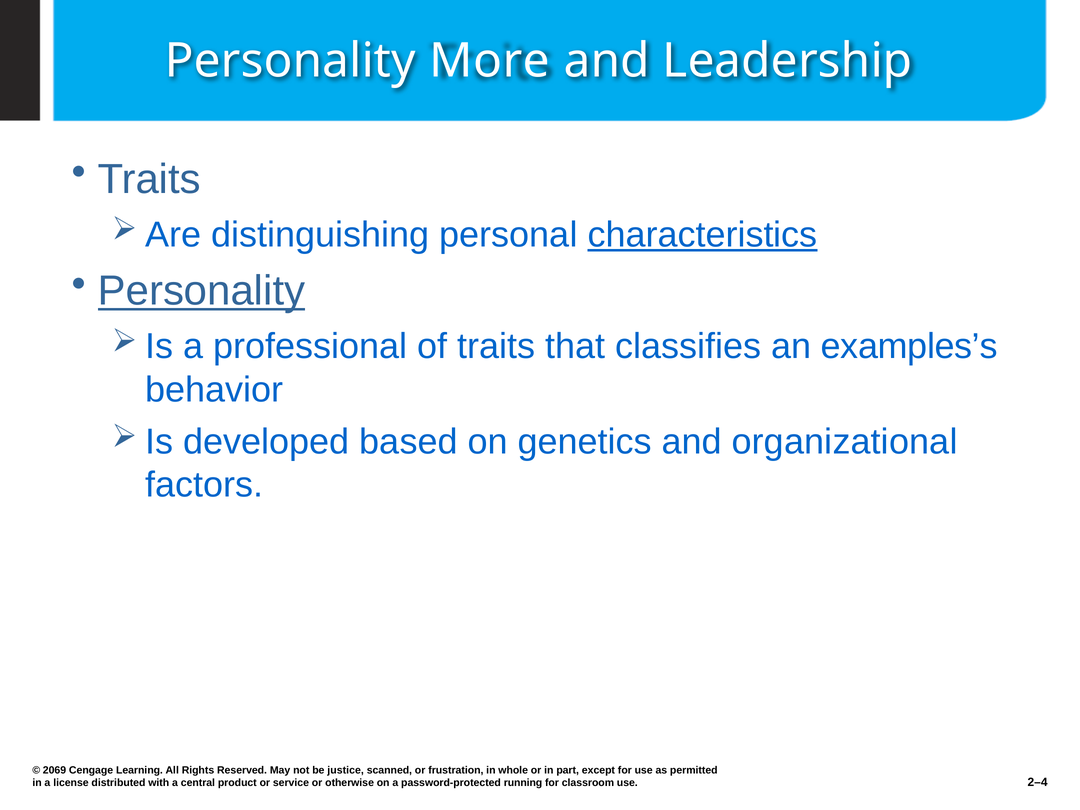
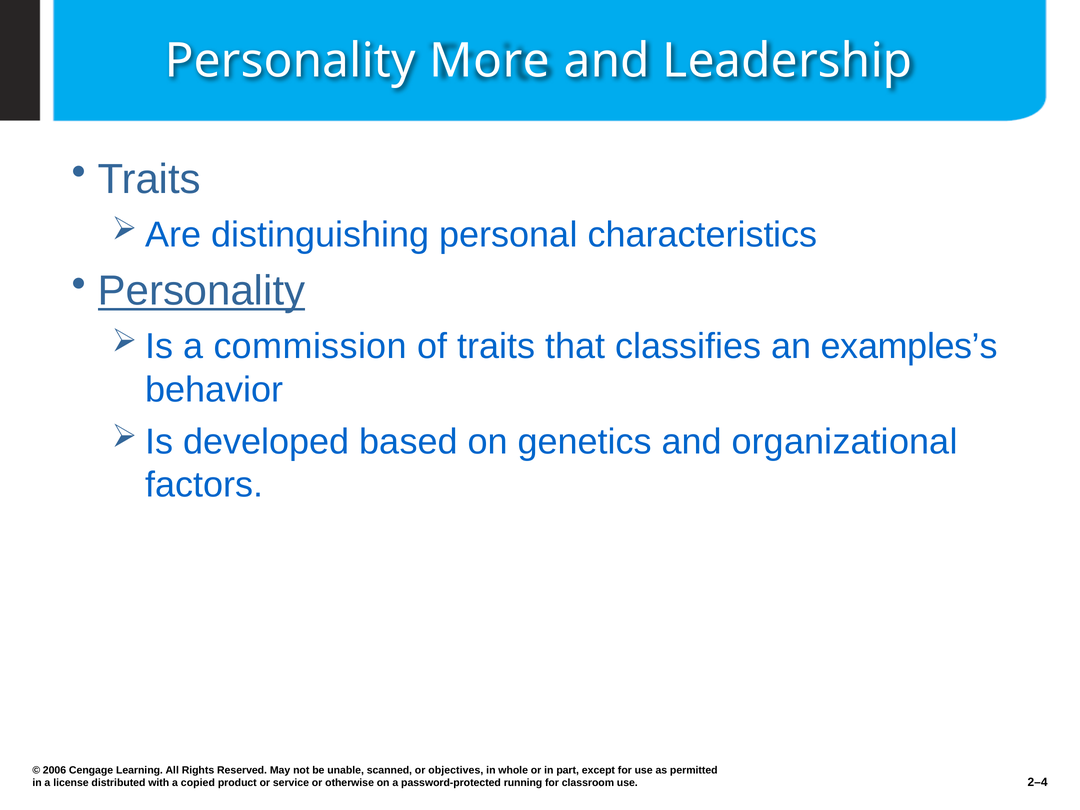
characteristics underline: present -> none (702, 235)
professional: professional -> commission (310, 346)
2069: 2069 -> 2006 (55, 770)
justice: justice -> unable (346, 770)
frustration: frustration -> objectives (456, 770)
central: central -> copied (198, 783)
